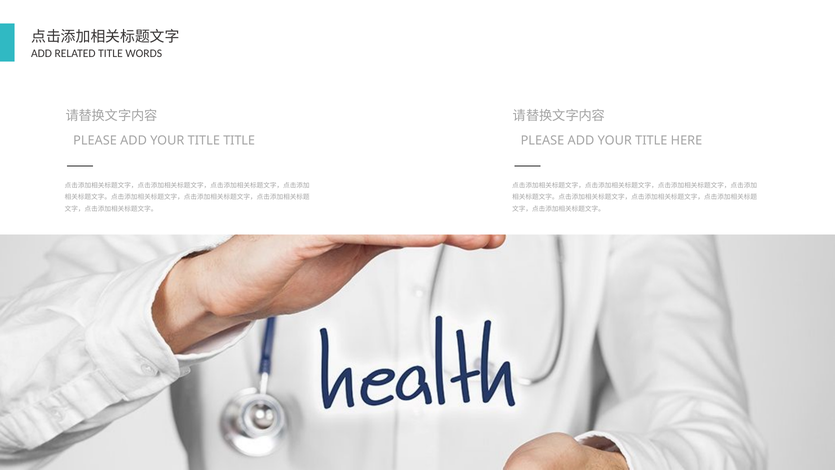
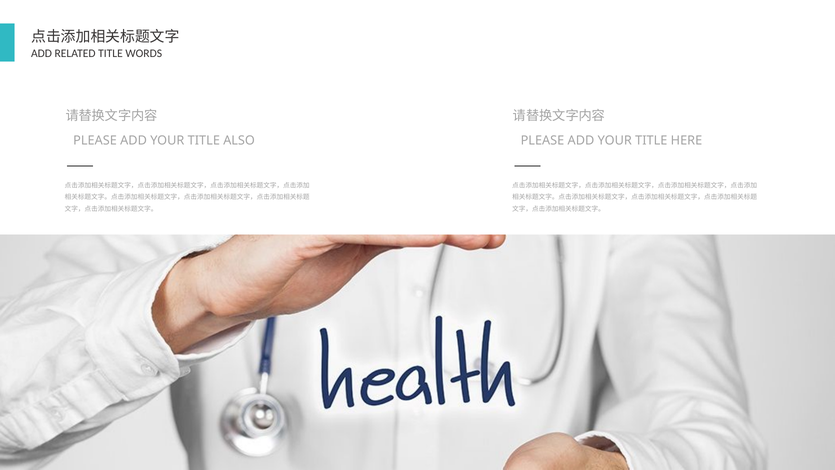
TITLE TITLE: TITLE -> ALSO (239, 140)
